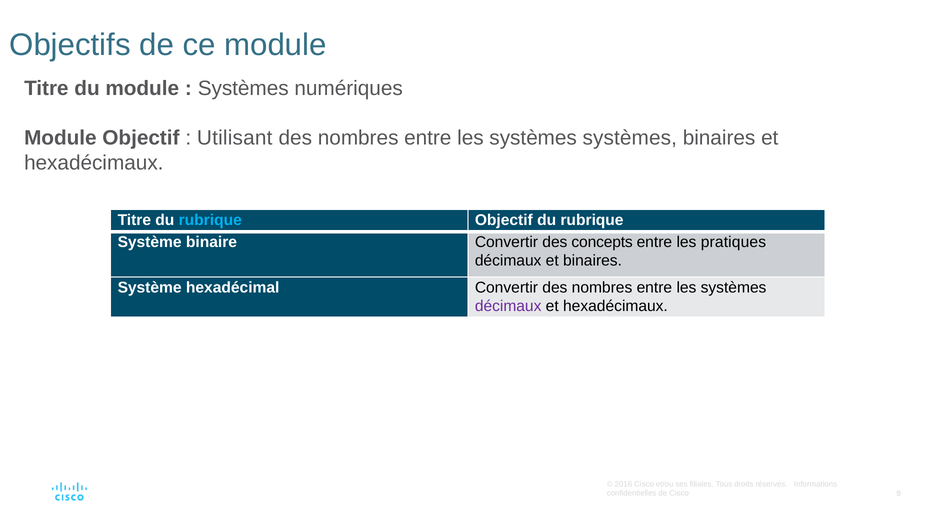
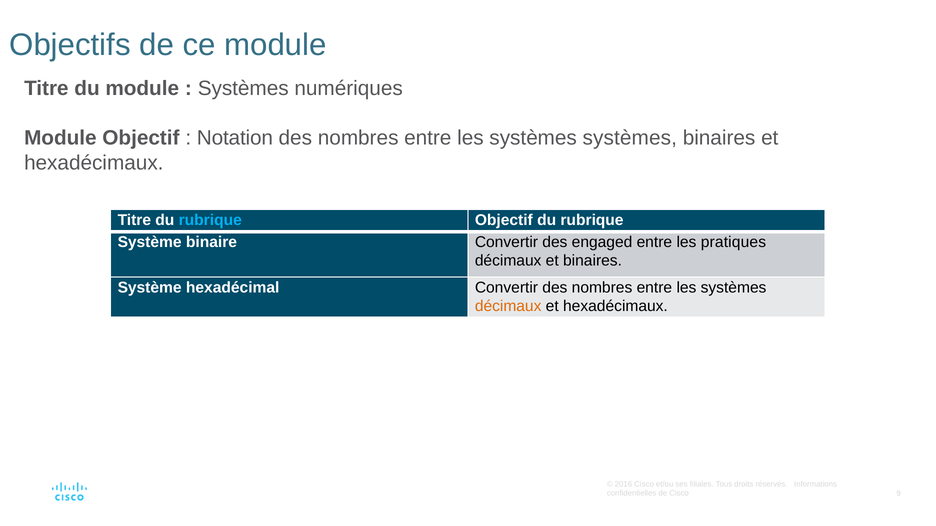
Utilisant: Utilisant -> Notation (235, 138)
concepts: concepts -> engaged (602, 242)
décimaux colour: purple -> orange (508, 306)
